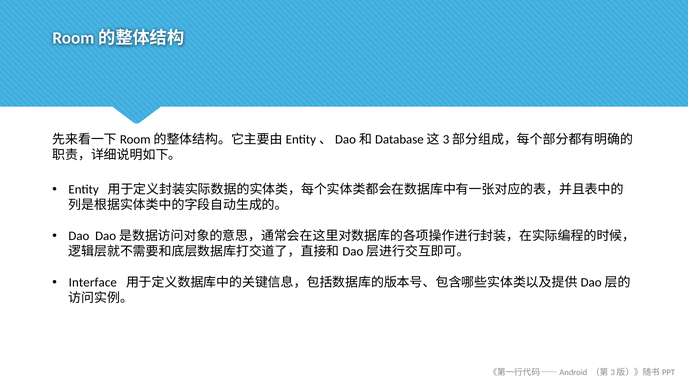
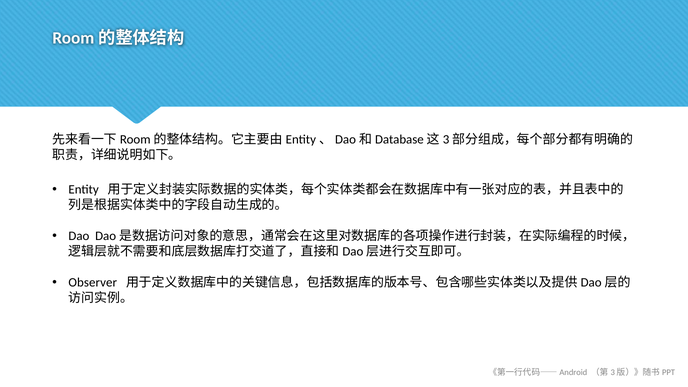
Interface: Interface -> Observer (93, 283)
